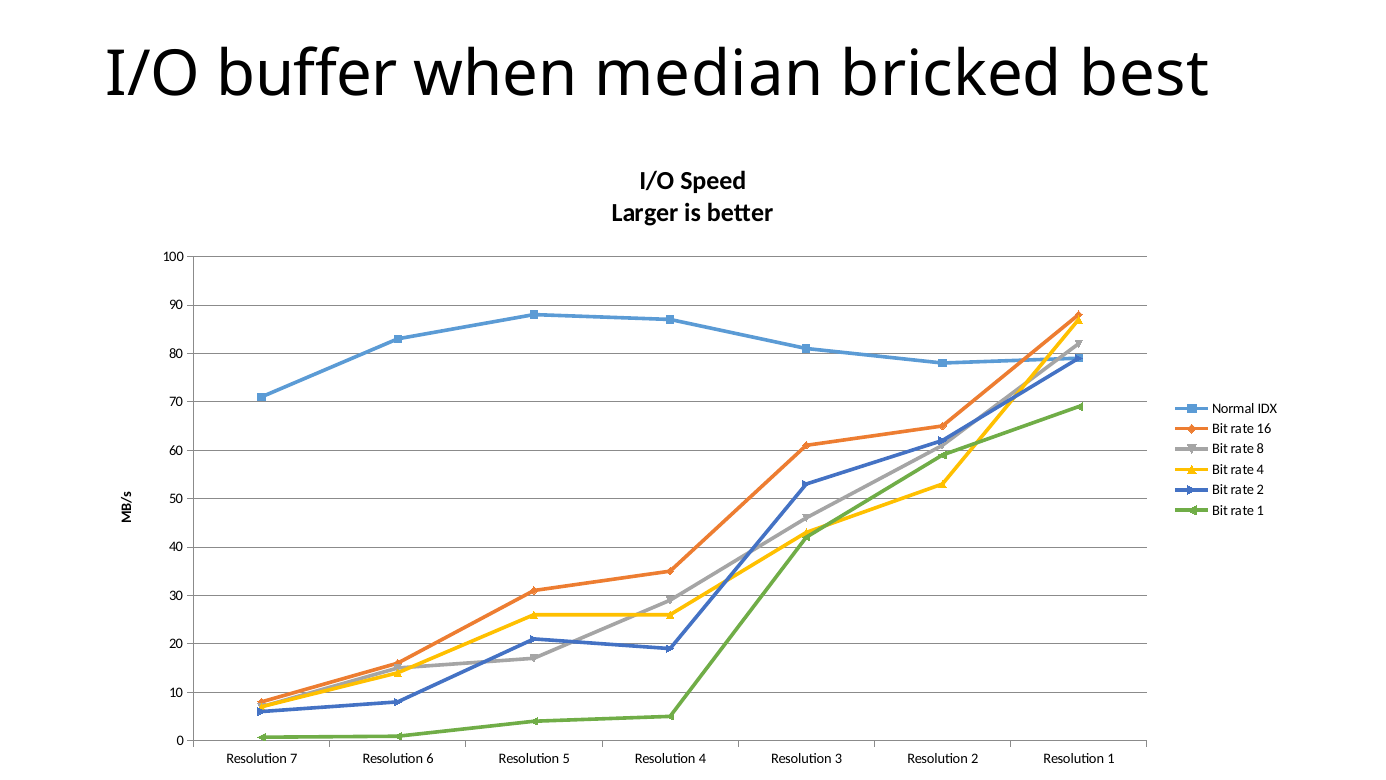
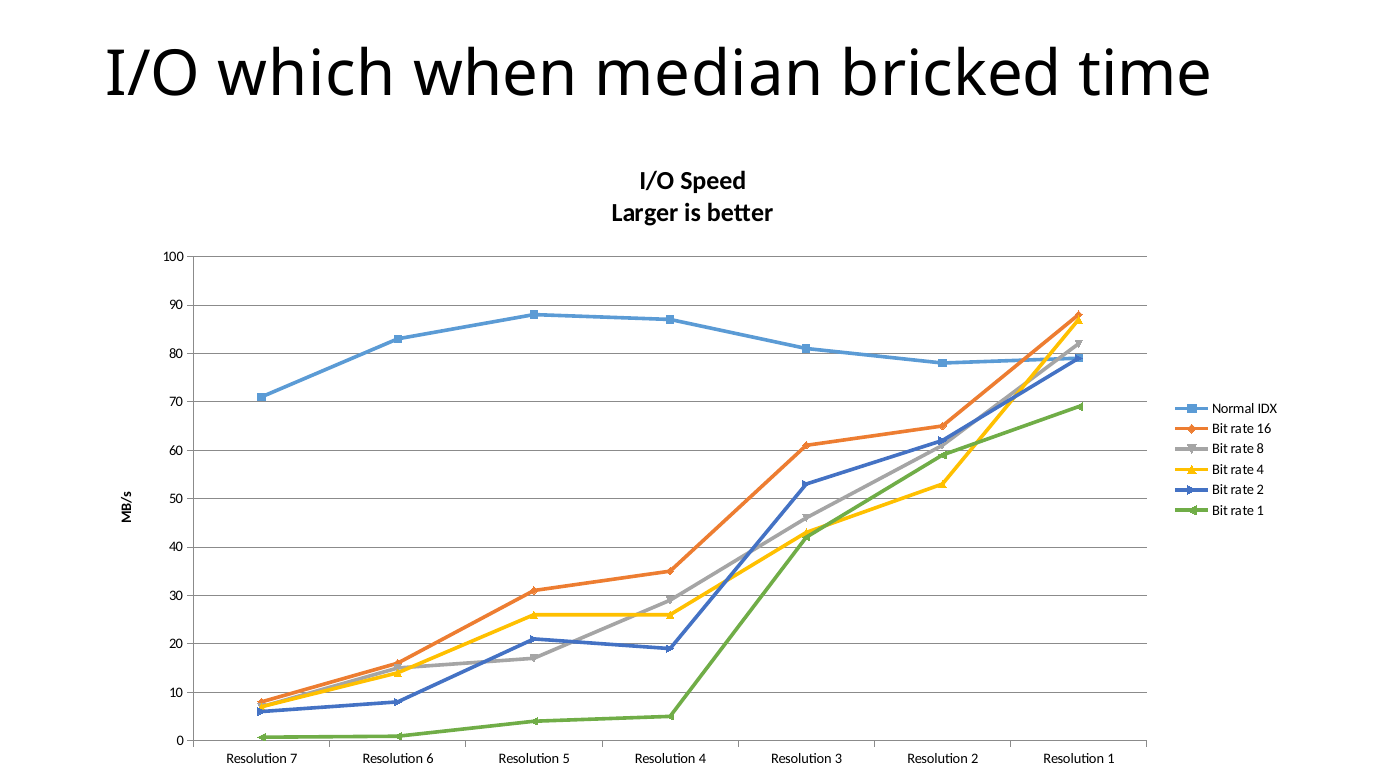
buffer: buffer -> which (307, 75)
best: best -> time (1145, 75)
